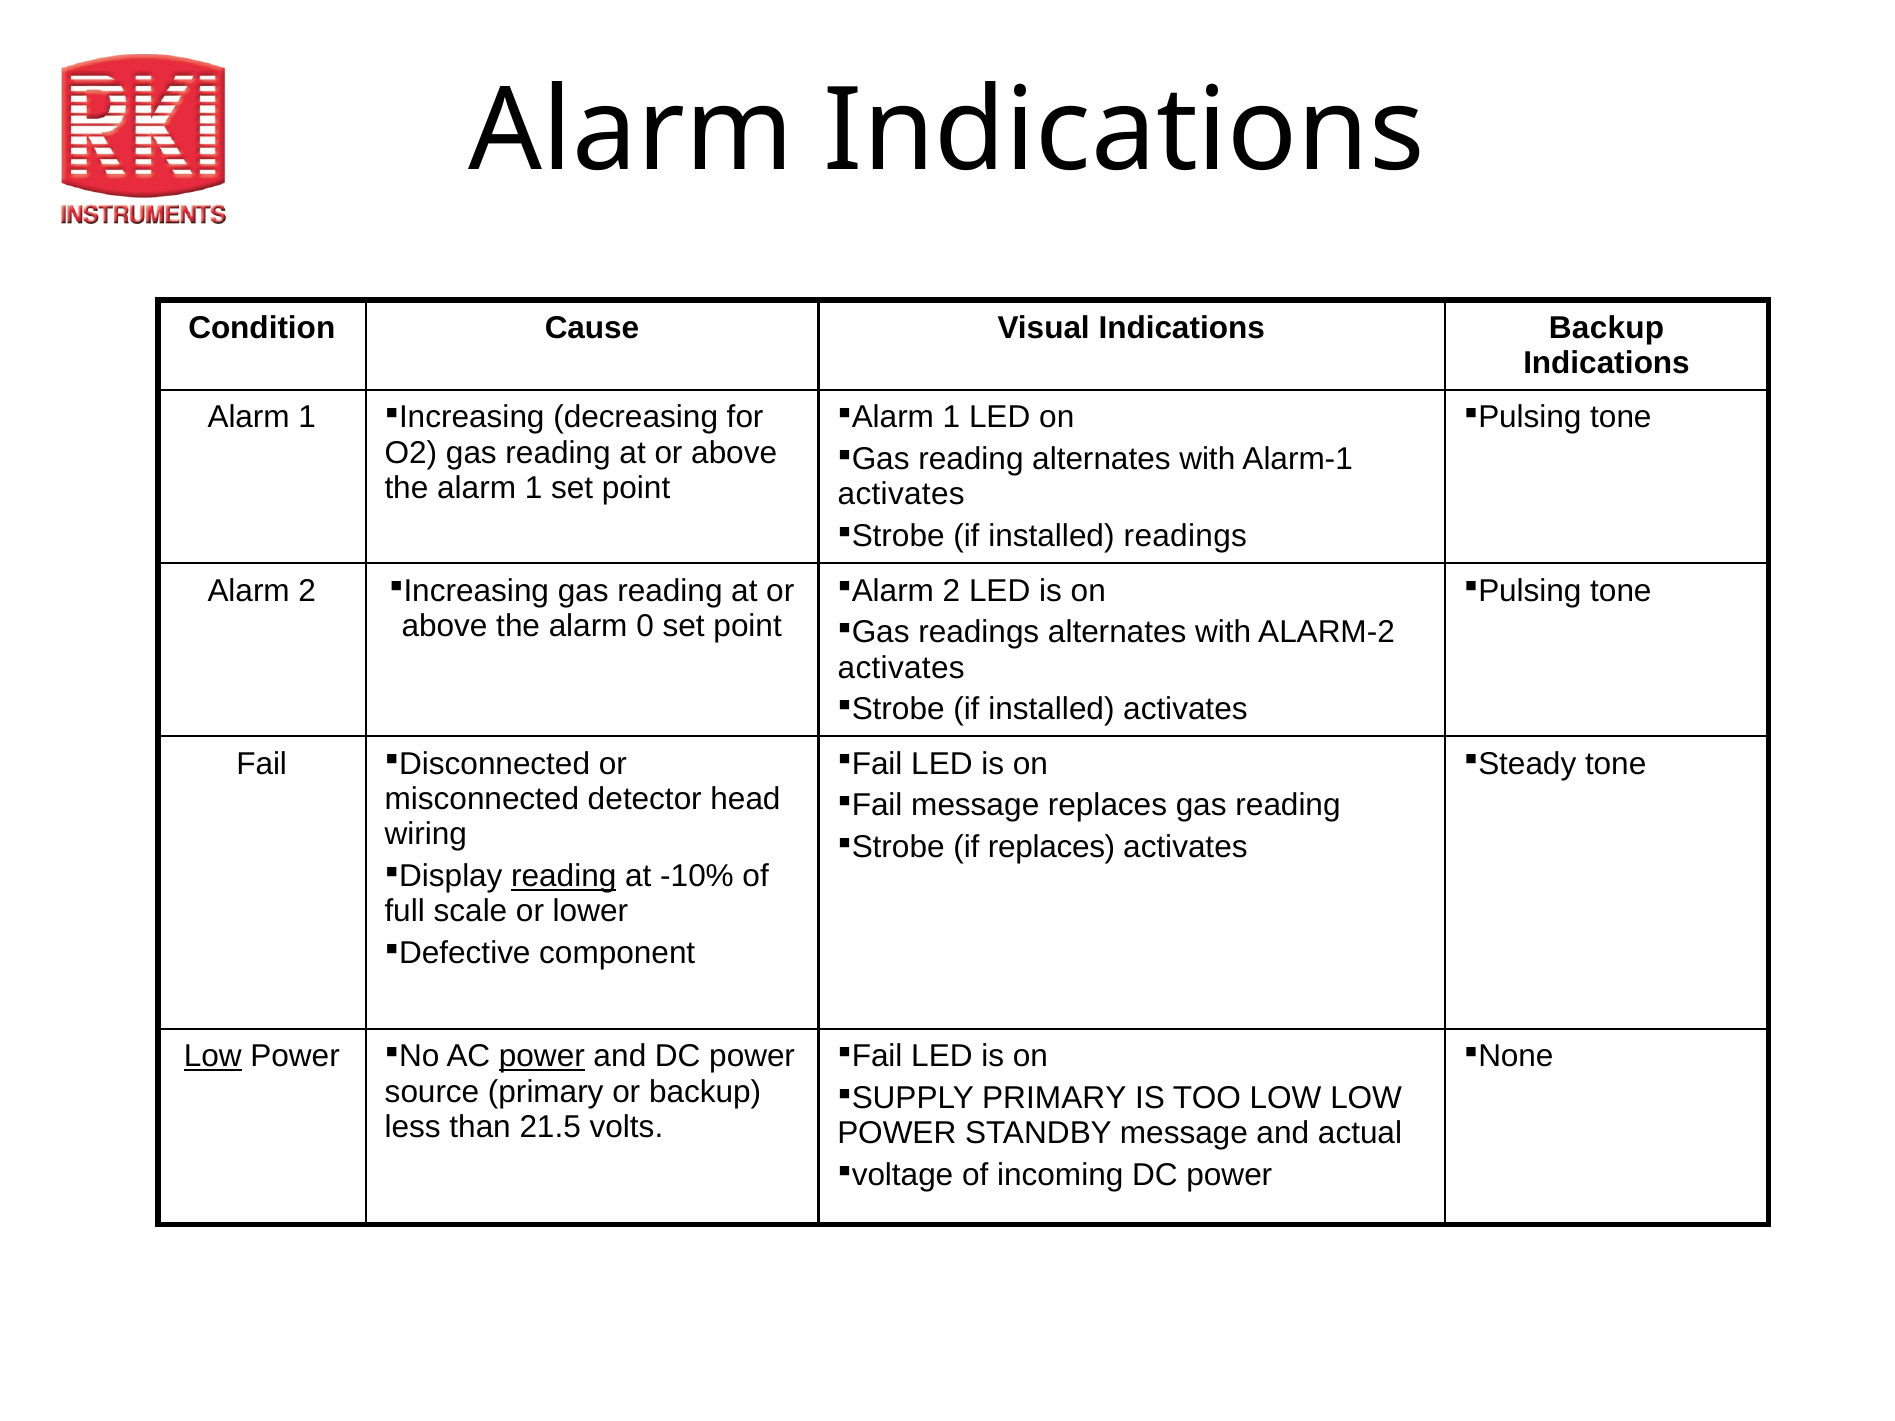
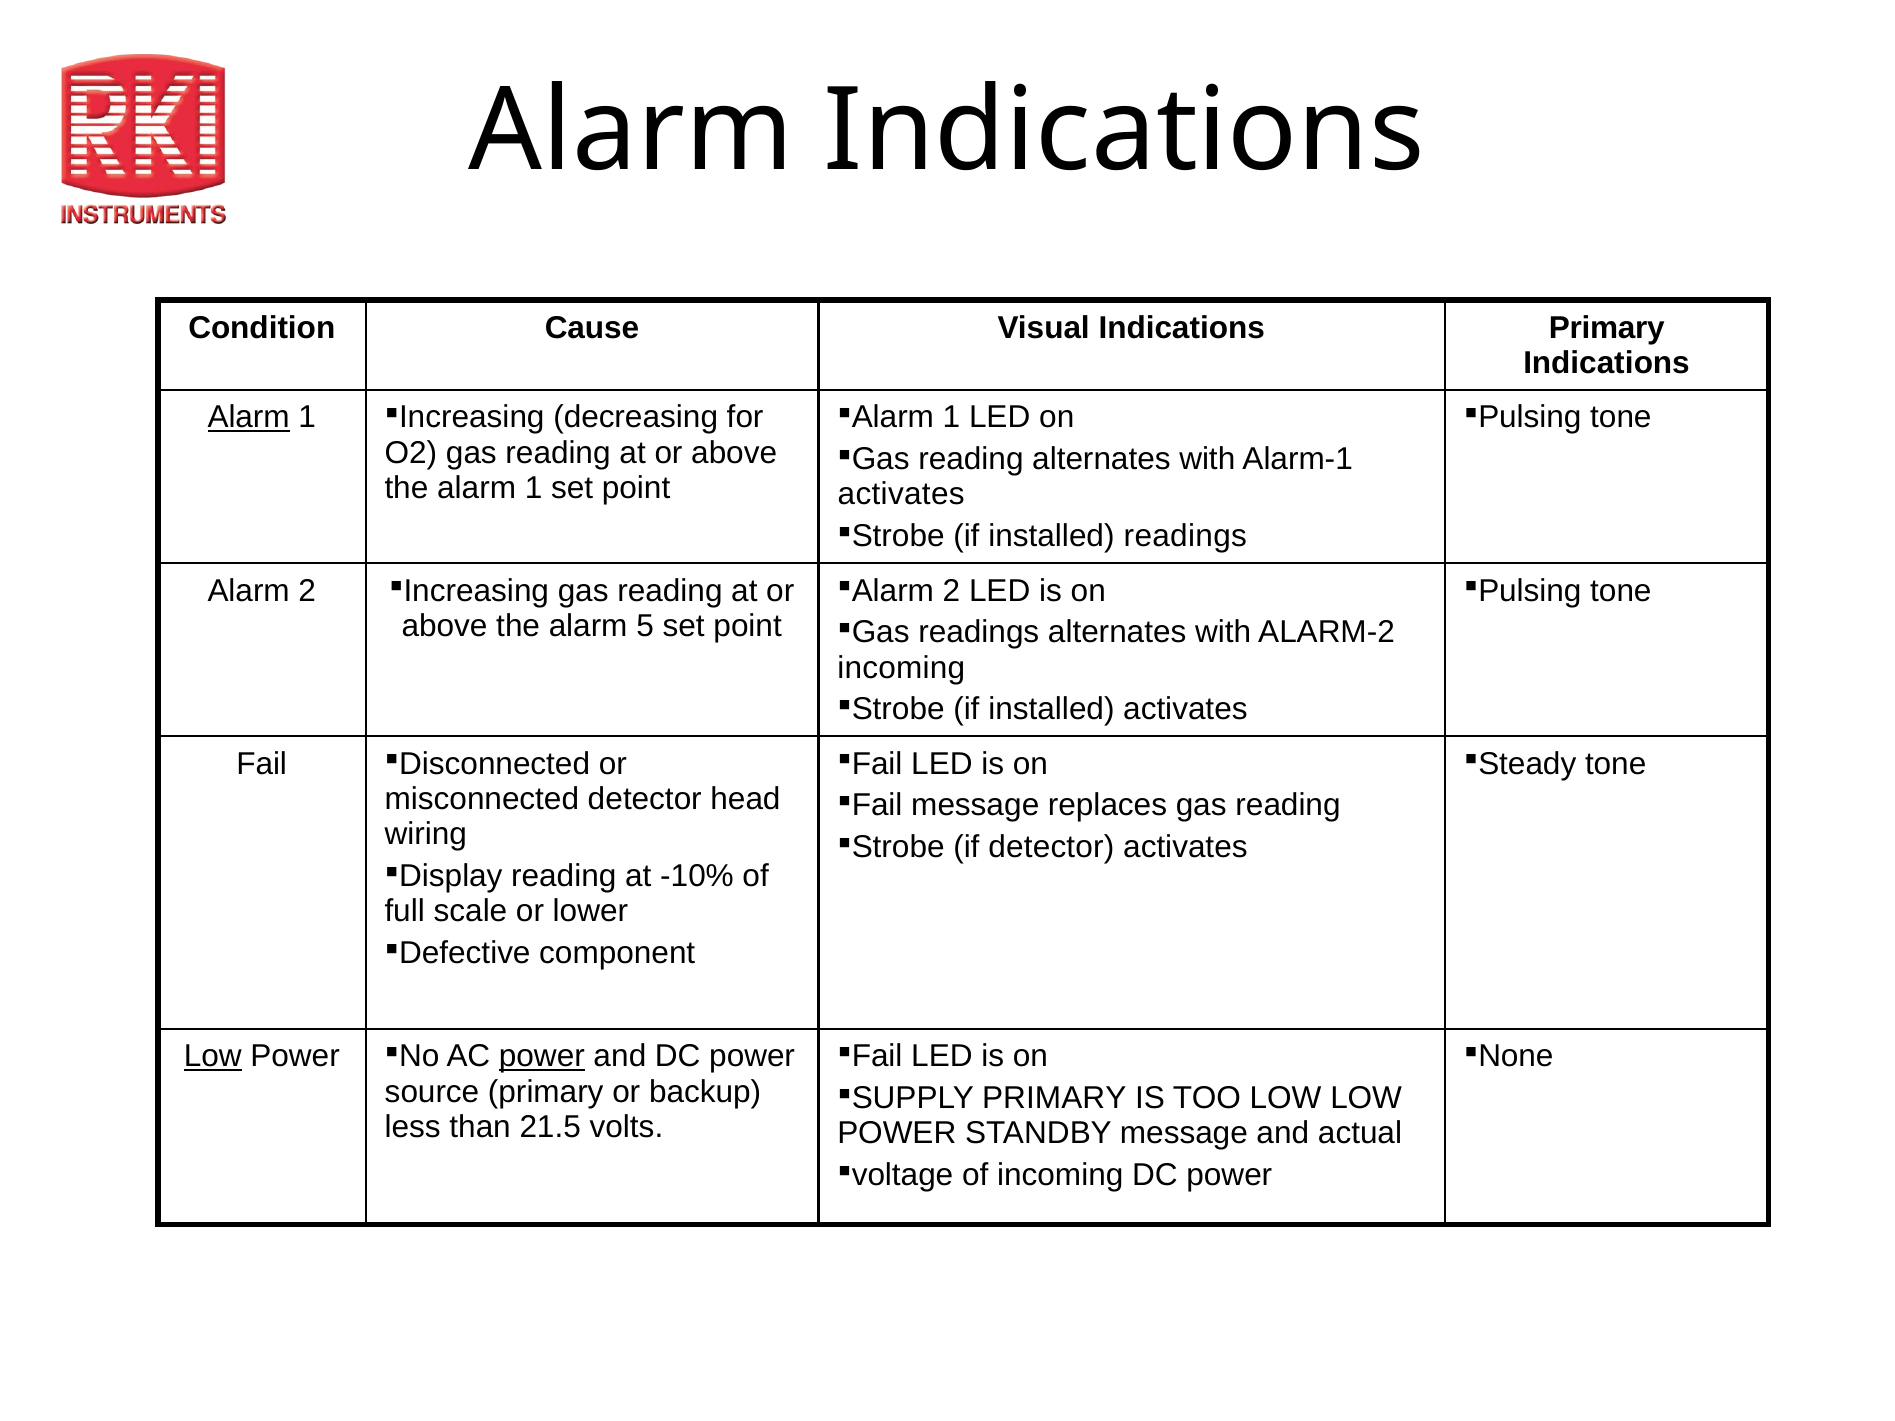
Indications Backup: Backup -> Primary (1607, 328)
Alarm underline: none -> present (249, 418)
0: 0 -> 5 (645, 626)
activates: activates -> incoming (901, 668)
if replaces: replaces -> detector (1051, 847)
reading underline: present -> none (564, 876)
